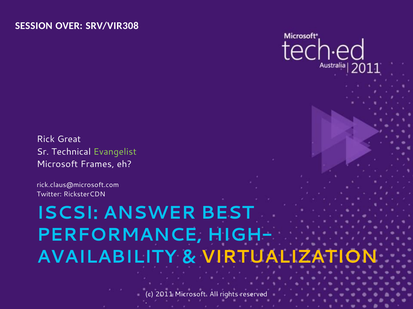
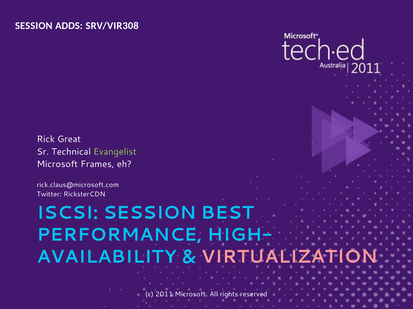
OVER: OVER -> ADDS (69, 26)
ISCSI ANSWER: ANSWER -> SESSION (150, 213)
VIRTUALIZATION colour: yellow -> pink (289, 257)
